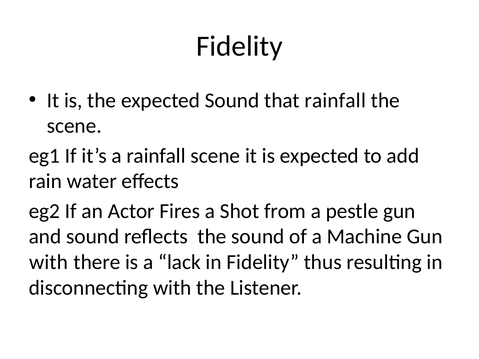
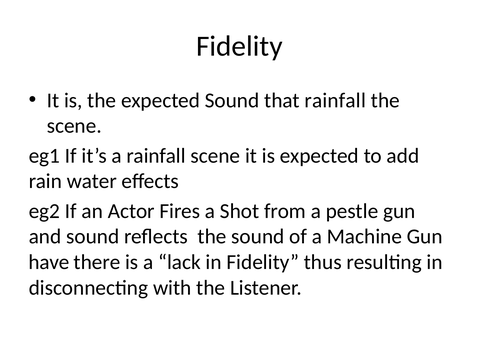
with: with -> have (49, 262)
